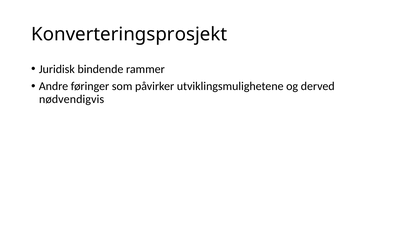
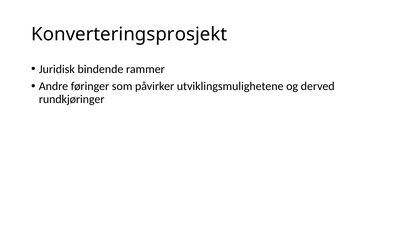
nødvendigvis: nødvendigvis -> rundkjøringer (72, 99)
